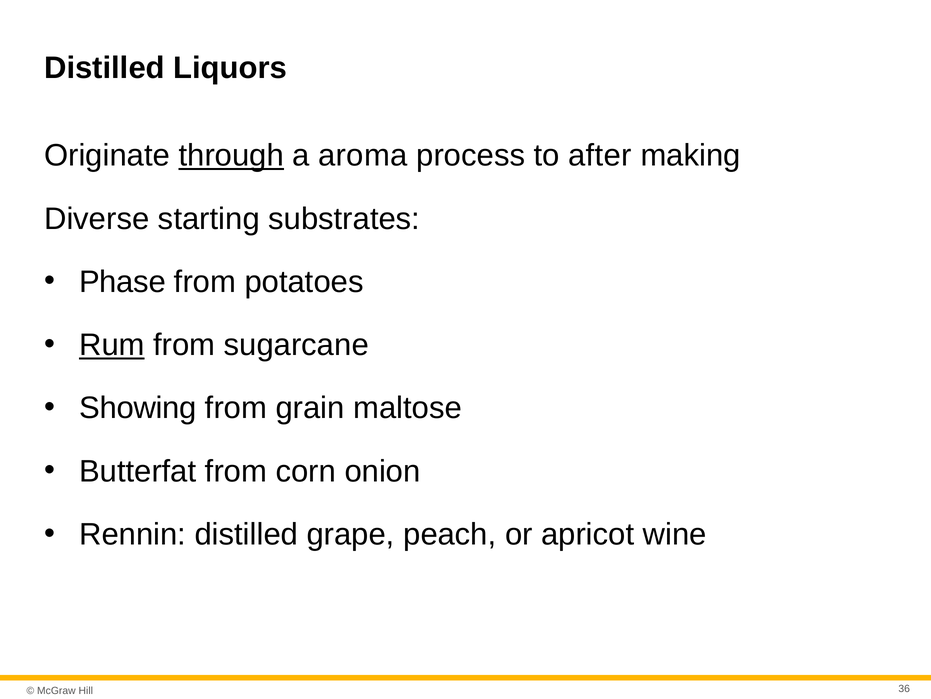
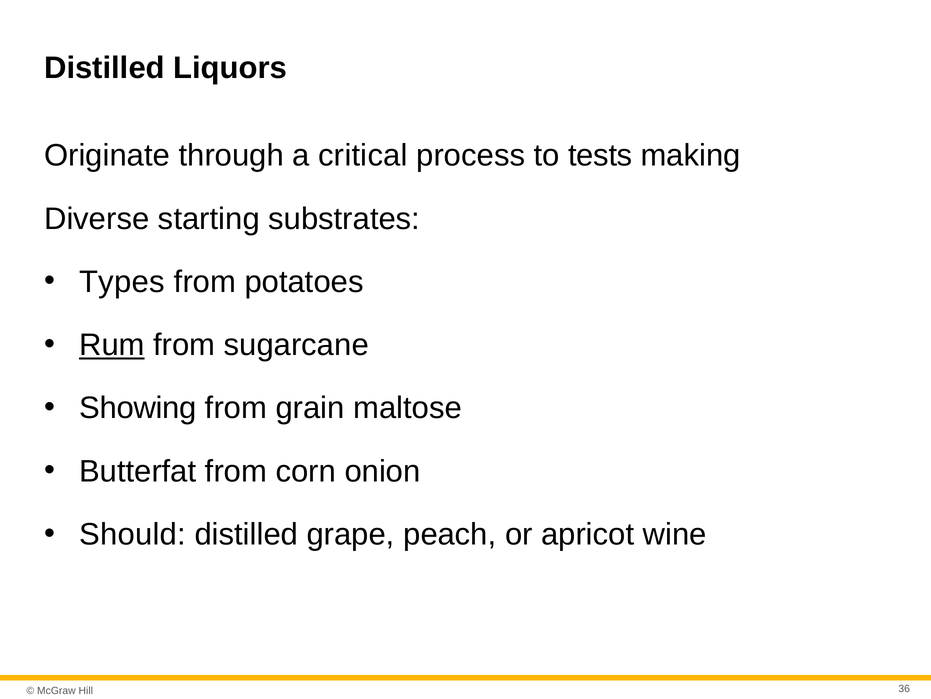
through underline: present -> none (231, 155)
aroma: aroma -> critical (363, 155)
after: after -> tests (600, 155)
Phase: Phase -> Types (122, 282)
Rennin: Rennin -> Should (132, 534)
